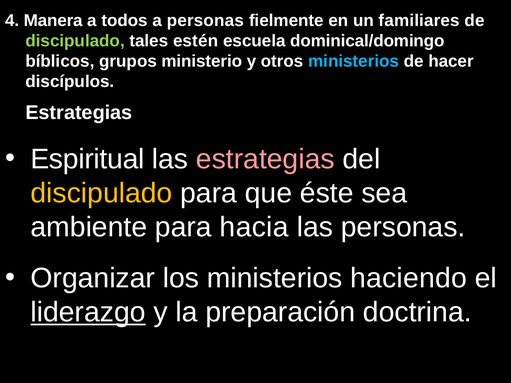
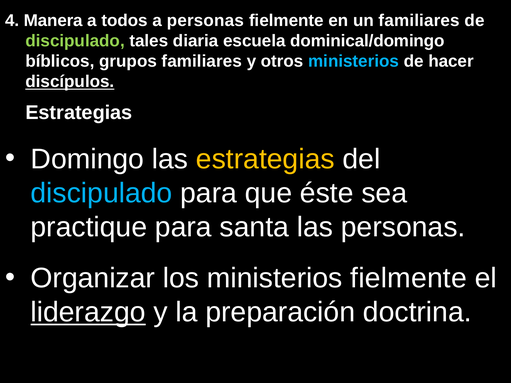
estén: estén -> diaria (196, 41)
grupos ministerio: ministerio -> familiares (202, 61)
discípulos underline: none -> present (70, 82)
Espiritual: Espiritual -> Domingo (87, 159)
estrategias colour: pink -> yellow (265, 159)
discipulado colour: yellow -> light blue (101, 193)
ambiente: ambiente -> practique (89, 227)
hacia: hacia -> santa (254, 227)
ministerios haciendo: haciendo -> fielmente (409, 278)
